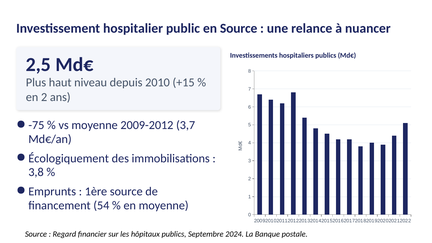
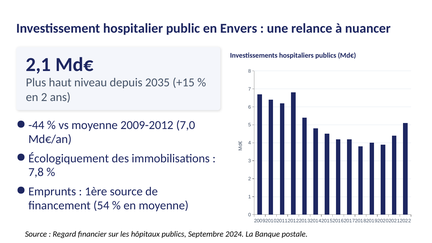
en Source: Source -> Envers (239, 28)
2,5: 2,5 -> 2,1 (38, 65)
2010: 2010 -> 2035 (158, 83)
-75: -75 -> -44 (36, 125)
3,7: 3,7 -> 7,0 (186, 125)
3,8: 3,8 -> 7,8 (36, 172)
